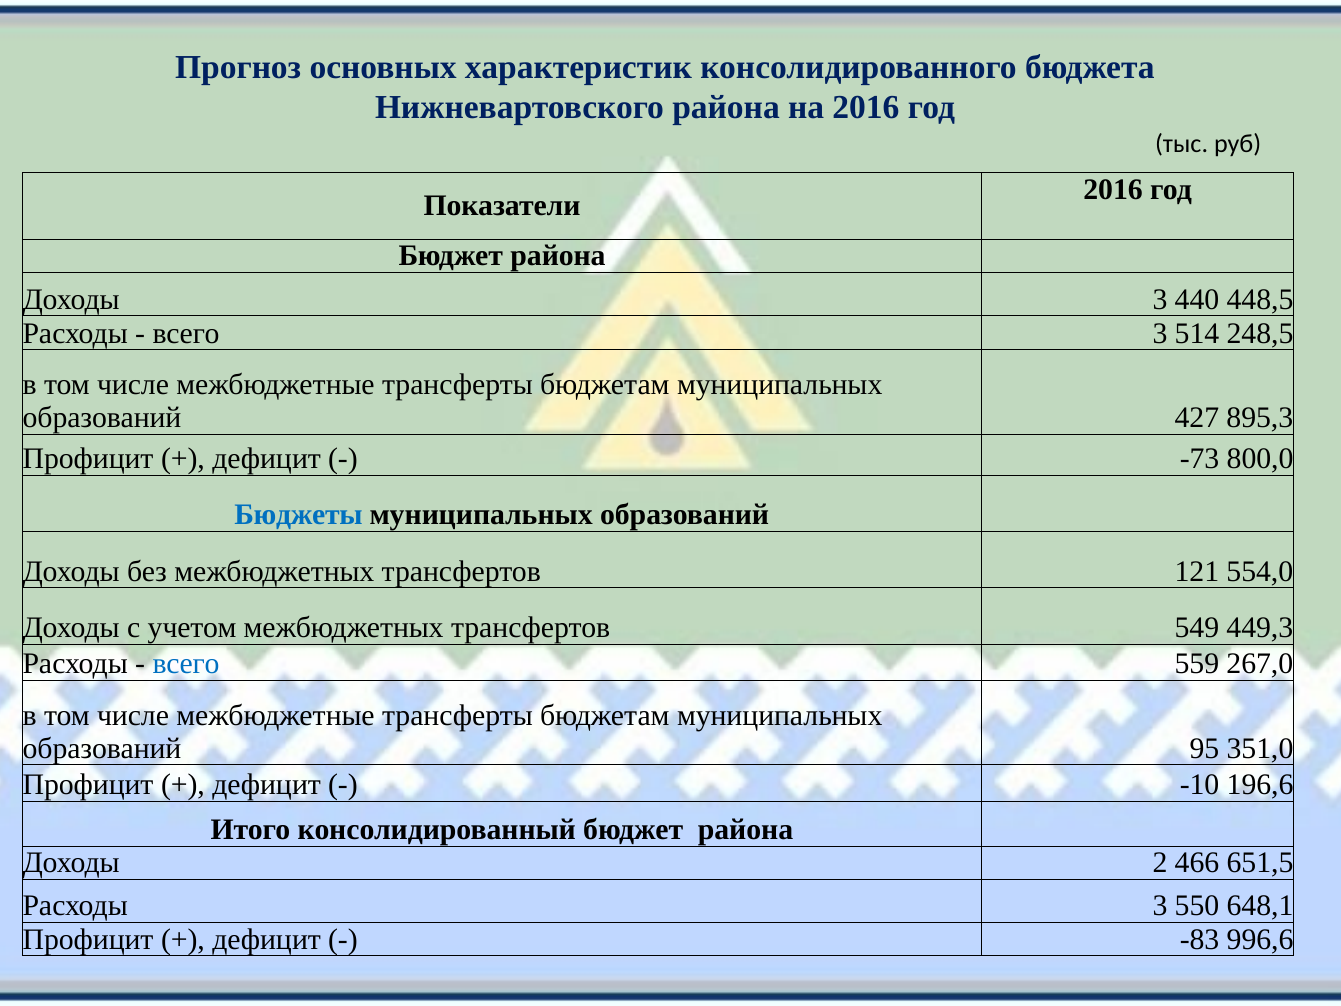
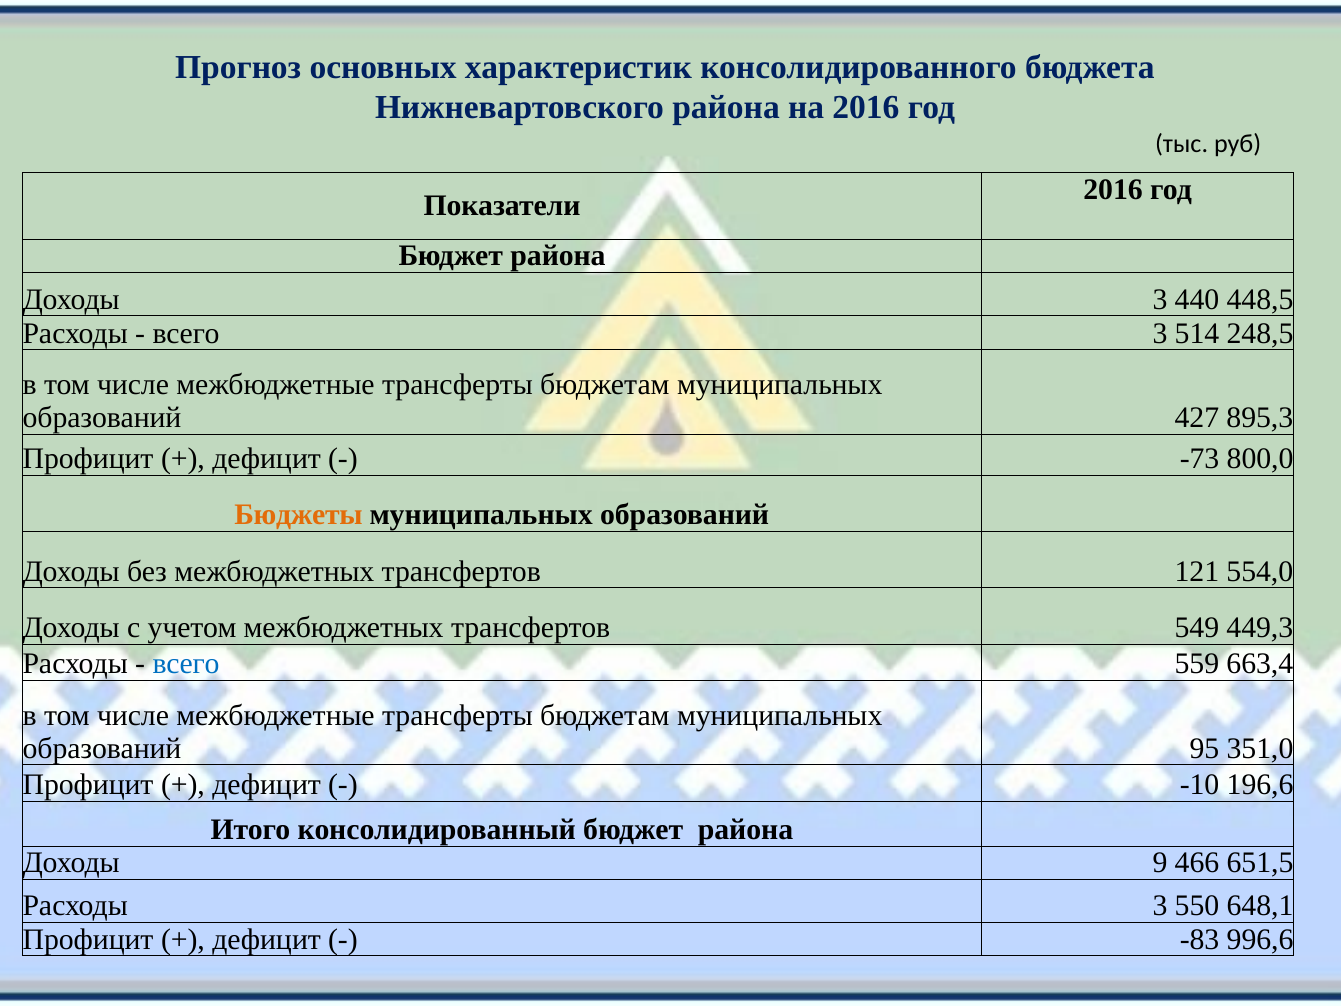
Бюджеты colour: blue -> orange (298, 515)
267,0: 267,0 -> 663,4 (1260, 664)
2: 2 -> 9 (1160, 863)
